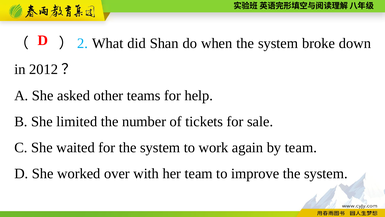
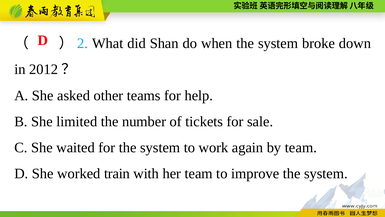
over: over -> train (117, 173)
